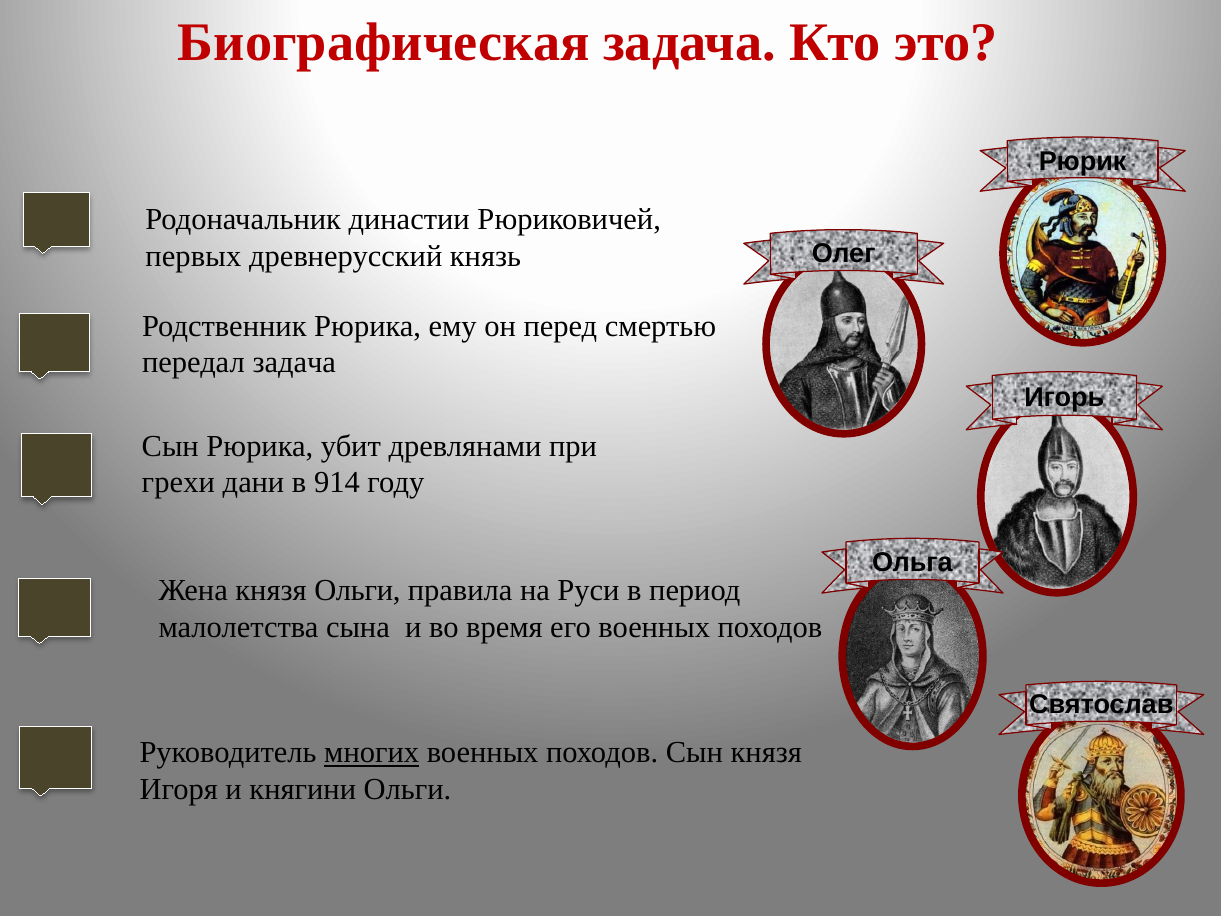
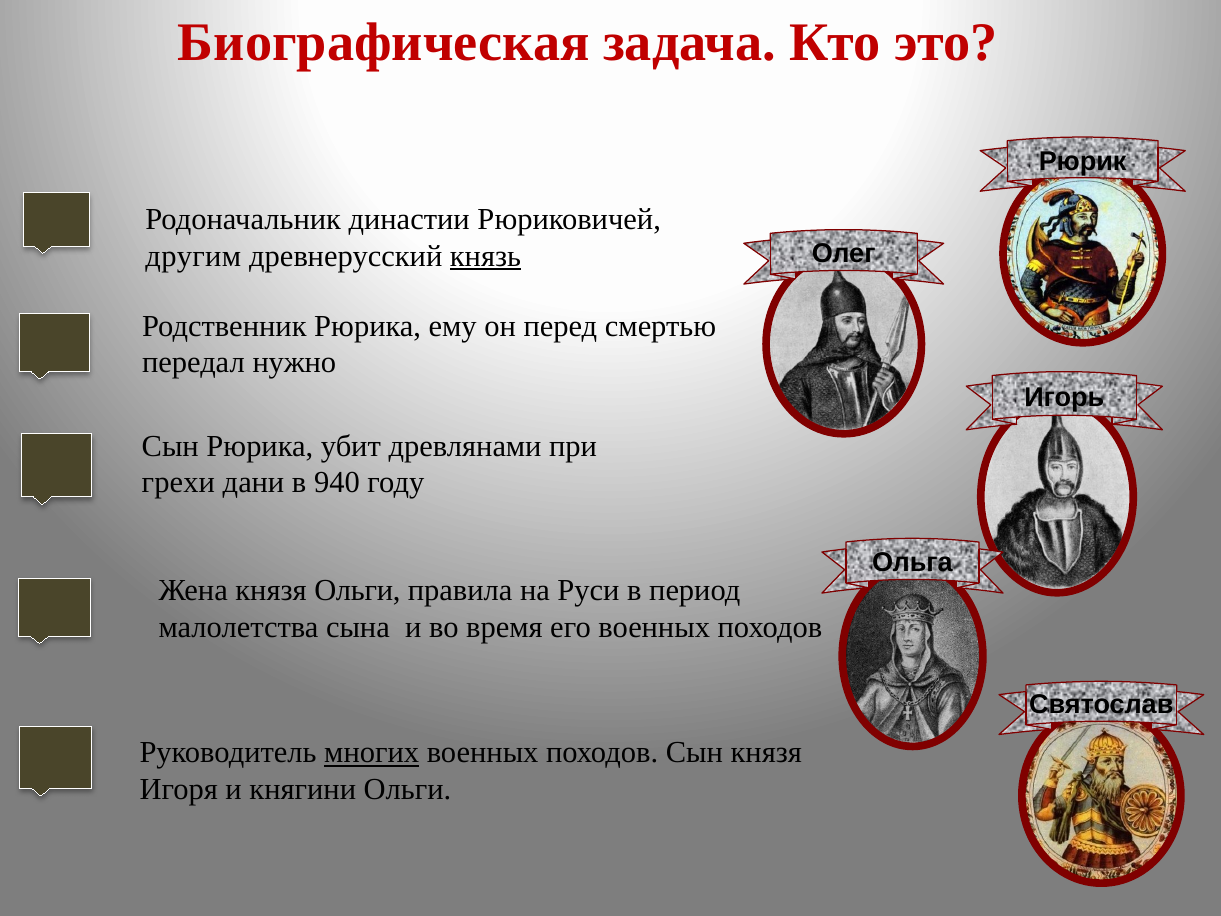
первых: первых -> другим (193, 256)
князь underline: none -> present (485, 256)
передал задача: задача -> нужно (294, 363)
914: 914 -> 940 (337, 482)
